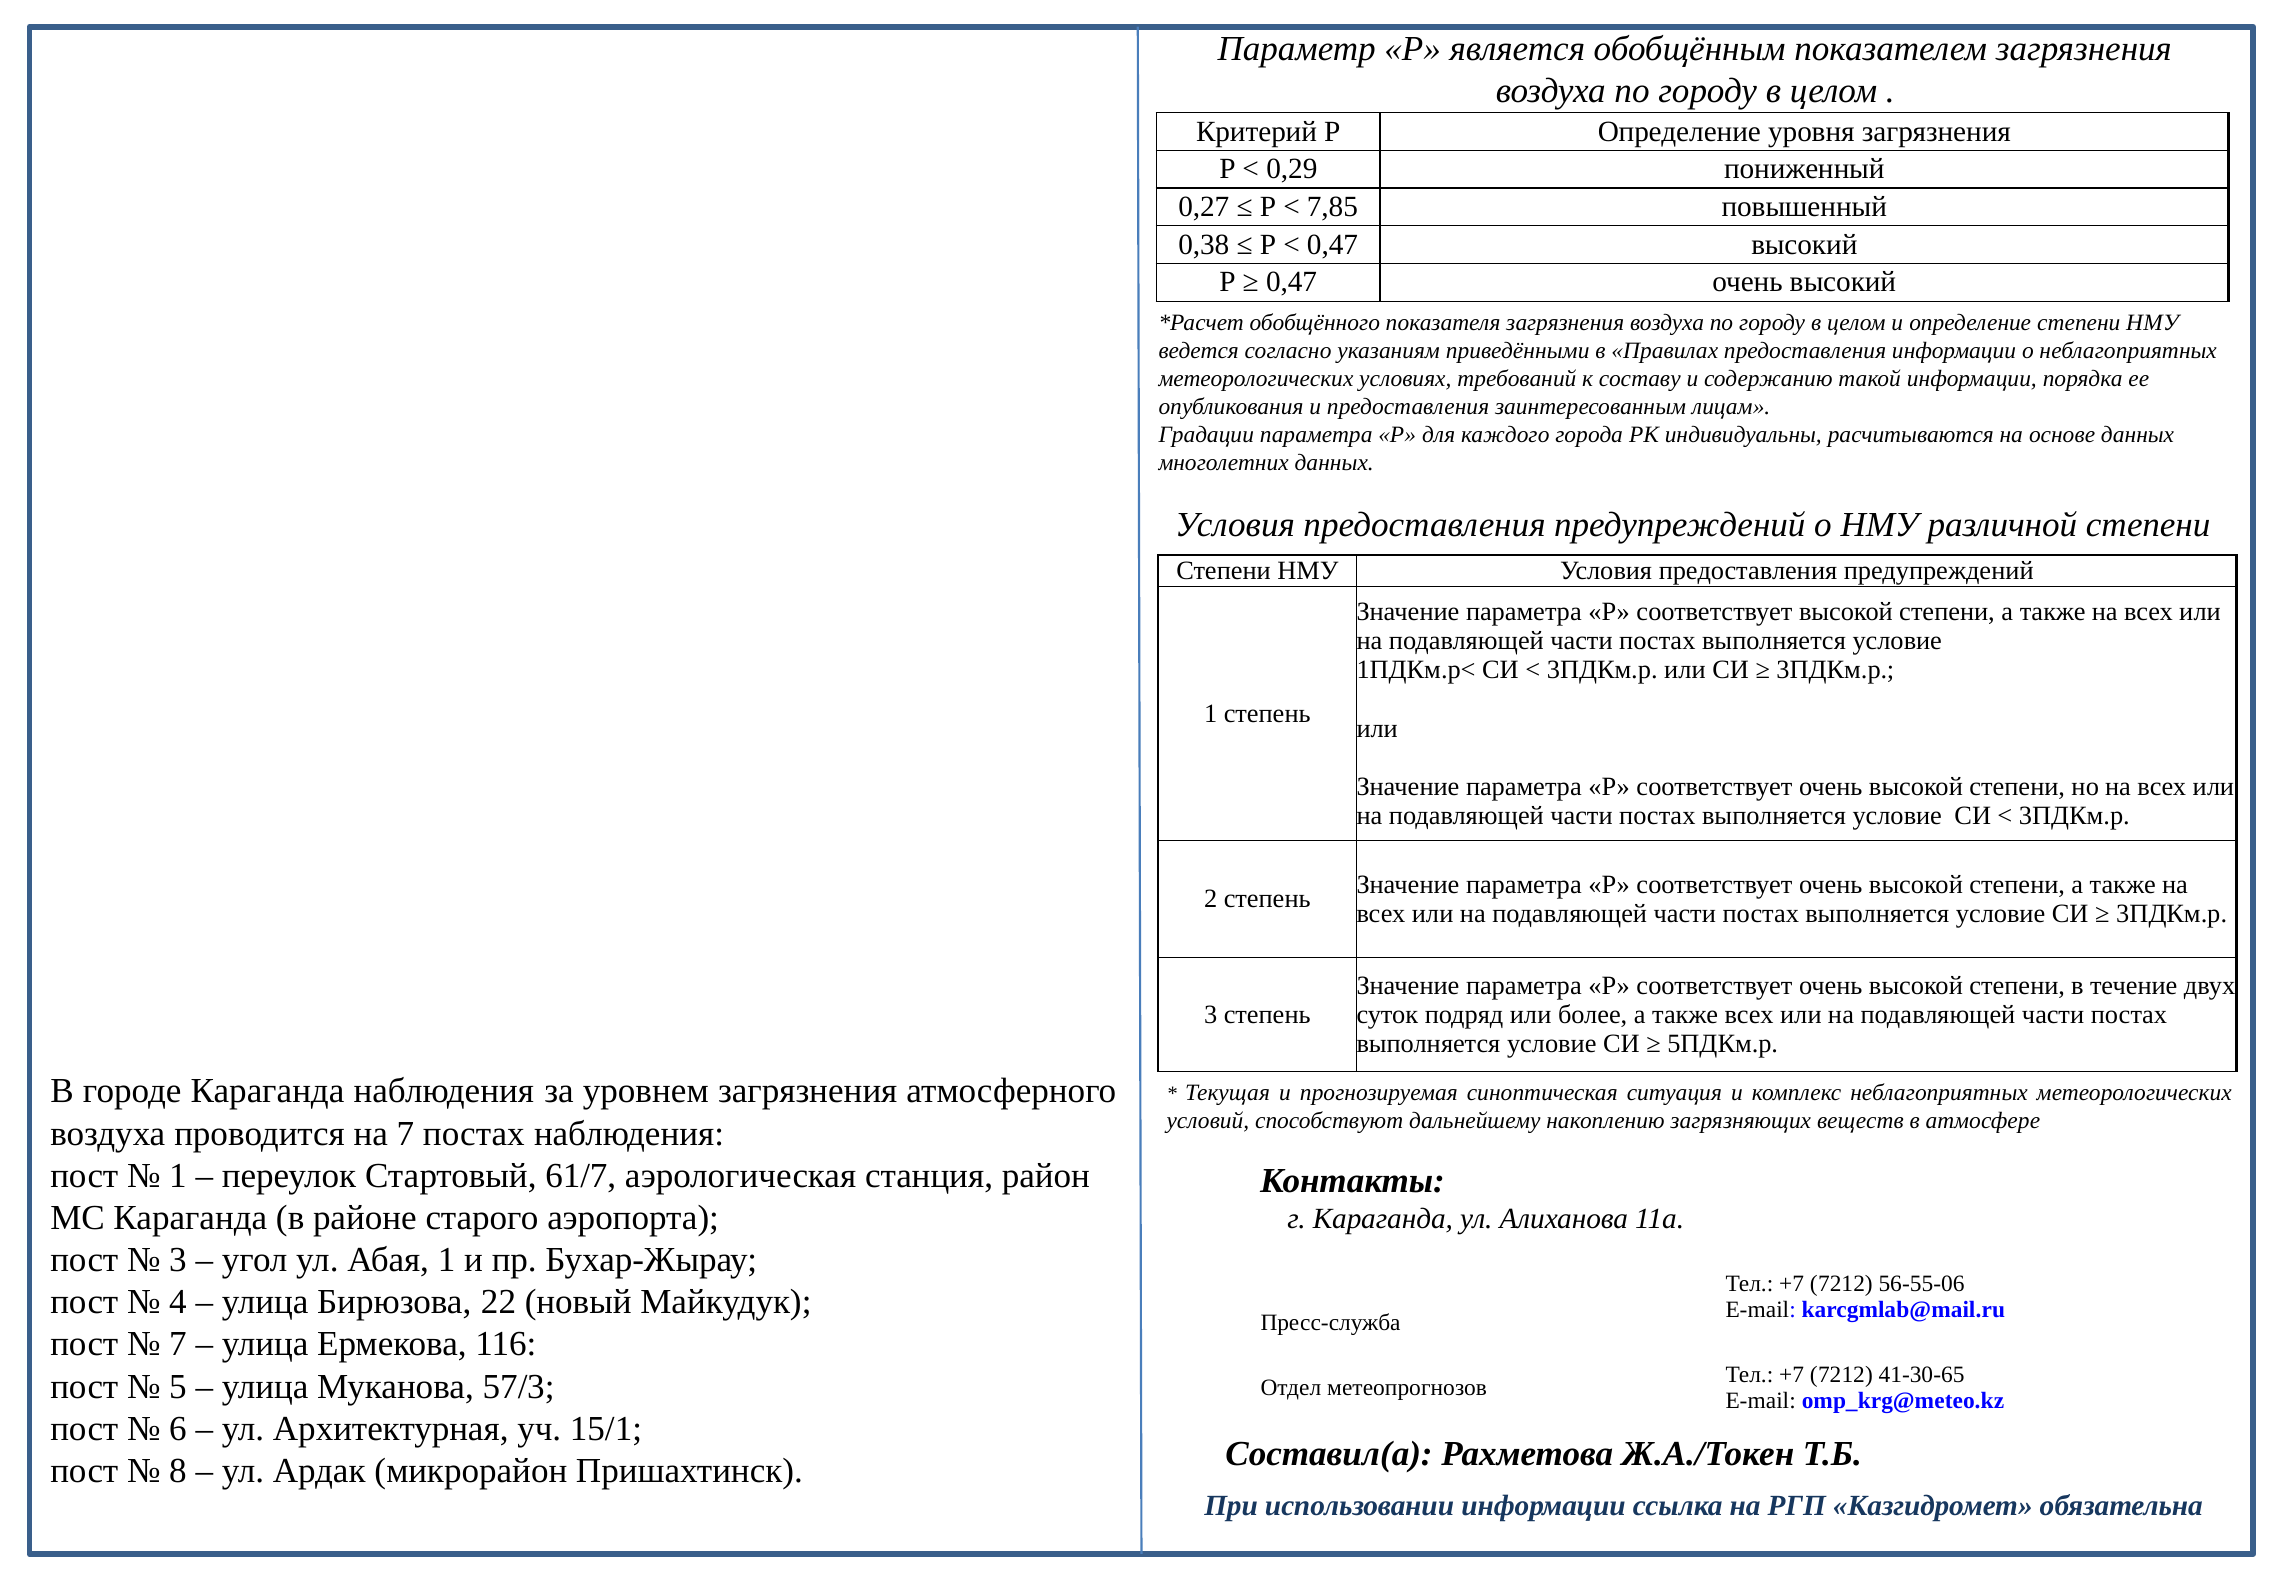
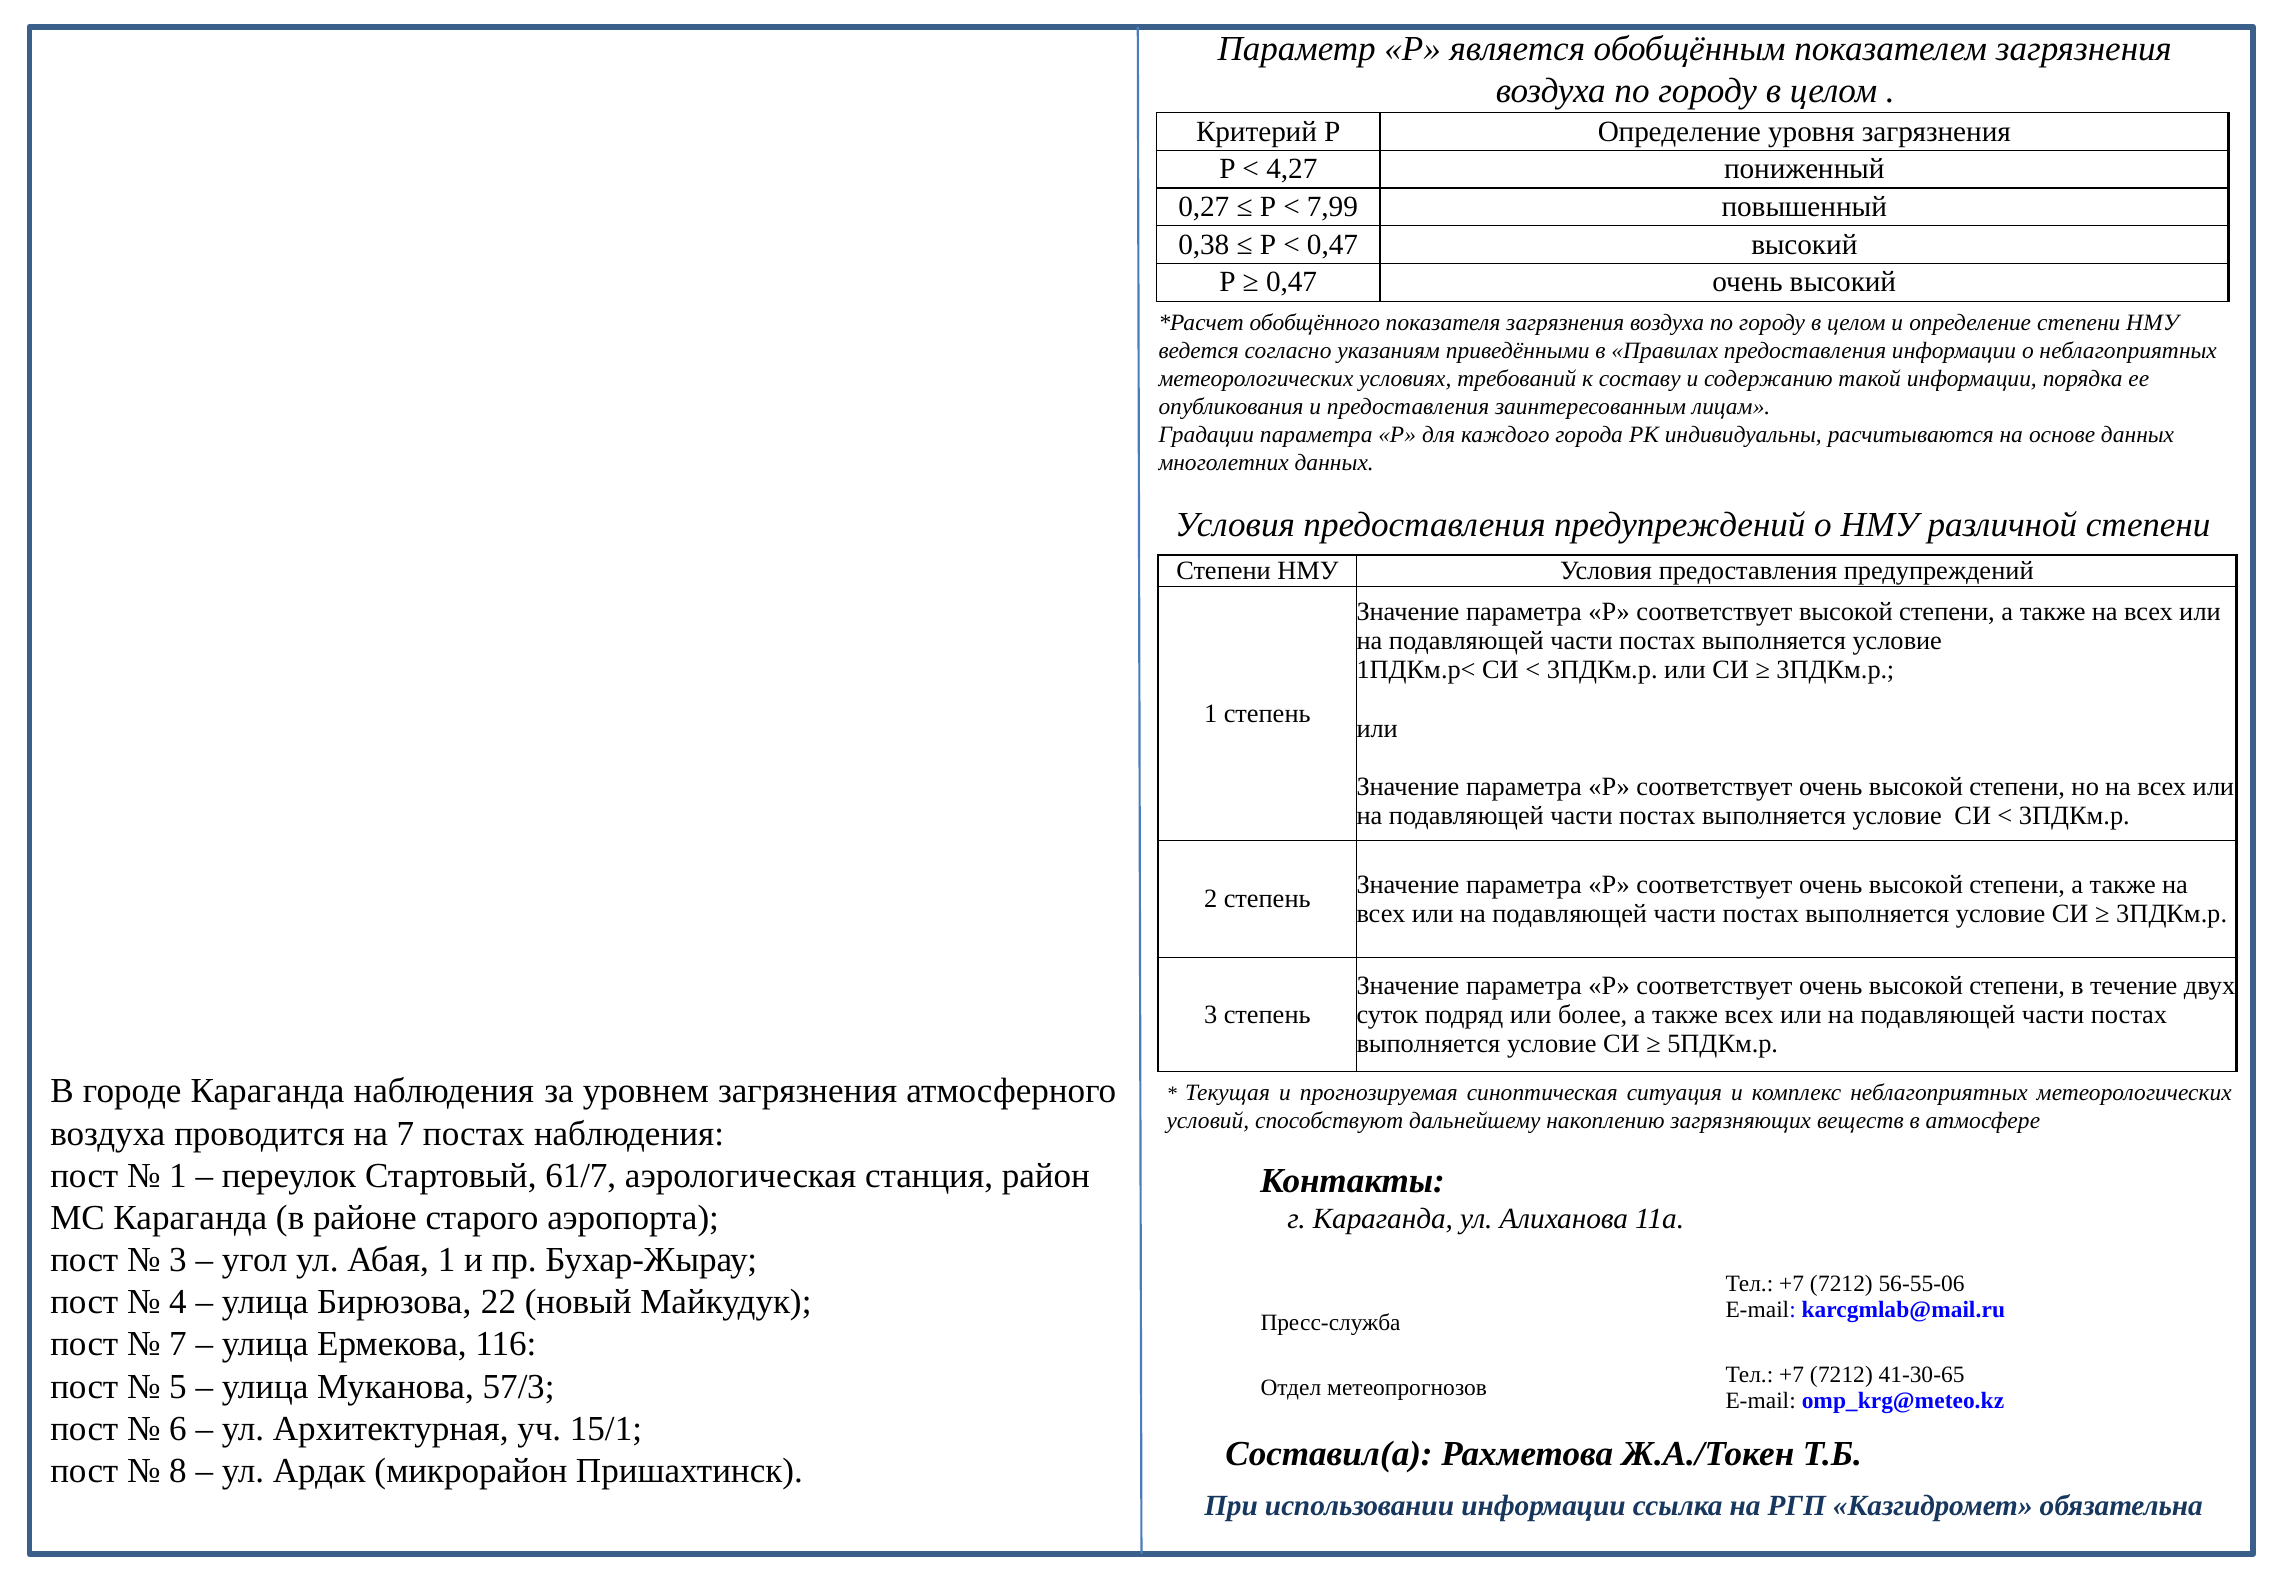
0,29: 0,29 -> 4,27 (1292, 169)
7,85: 7,85 -> 7,99 (1332, 207)
